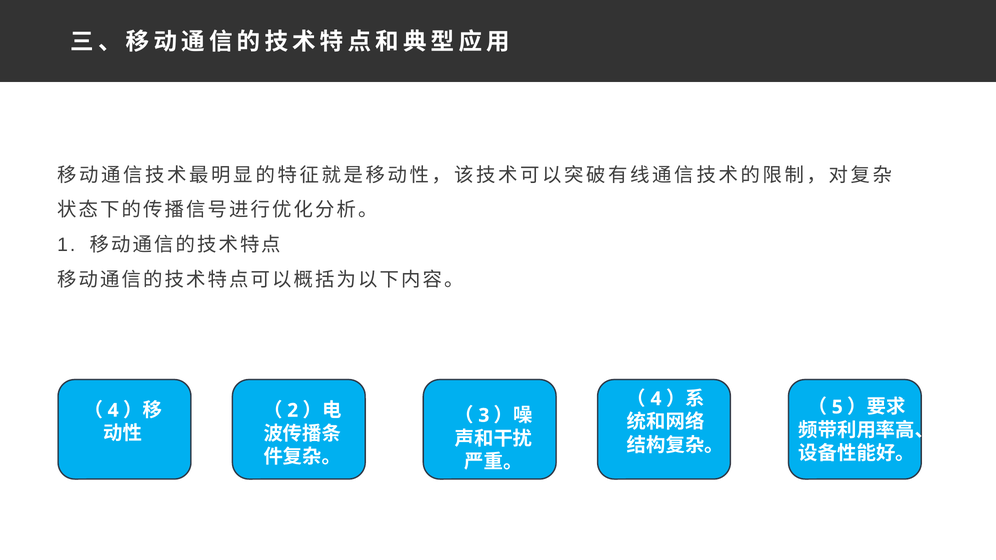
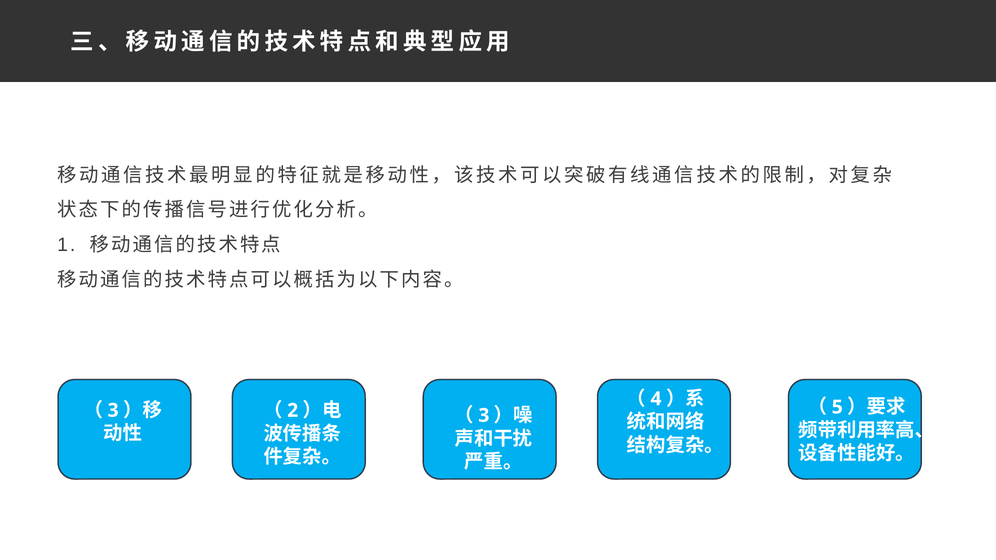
4: 4 -> 3 (113, 411)
